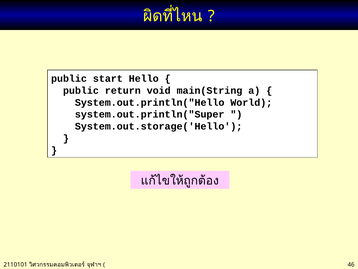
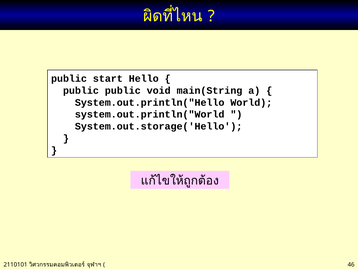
public return: return -> public (123, 90)
system.out.println("Super: system.out.println("Super -> system.out.println("World (150, 114)
